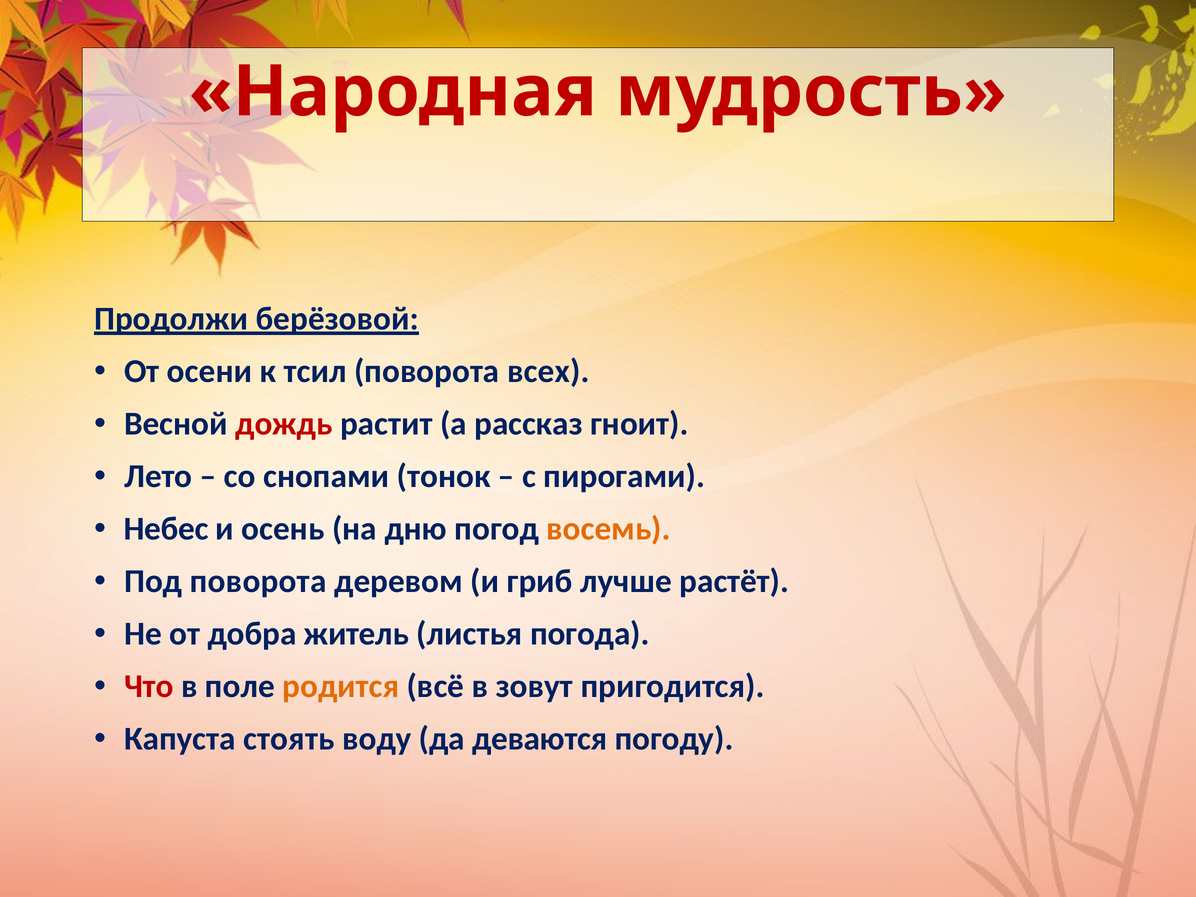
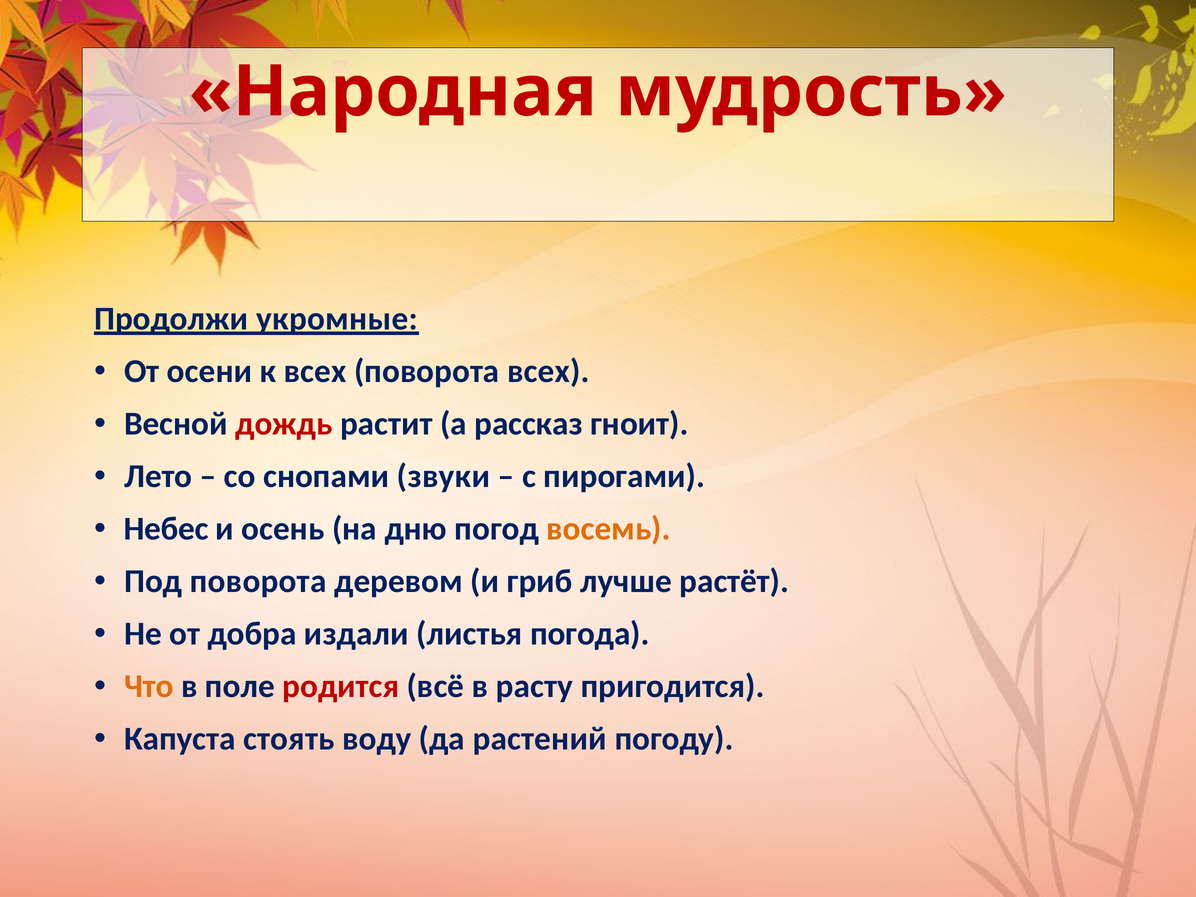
берёзовой: берёзовой -> укромные (337, 319)
к тсил: тсил -> всех (315, 372)
тонок: тонок -> звуки (444, 477)
житель: житель -> издали (356, 634)
Что colour: red -> orange (149, 687)
родится colour: orange -> red (341, 687)
зовут: зовут -> расту (534, 687)
деваются: деваются -> растений (540, 739)
